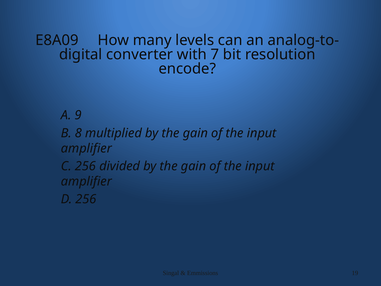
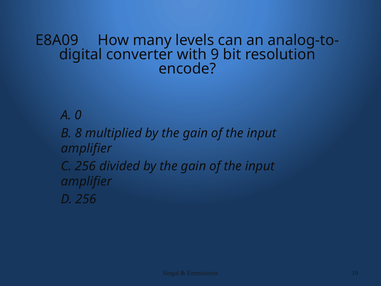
7: 7 -> 9 (215, 55)
9: 9 -> 0 (78, 115)
